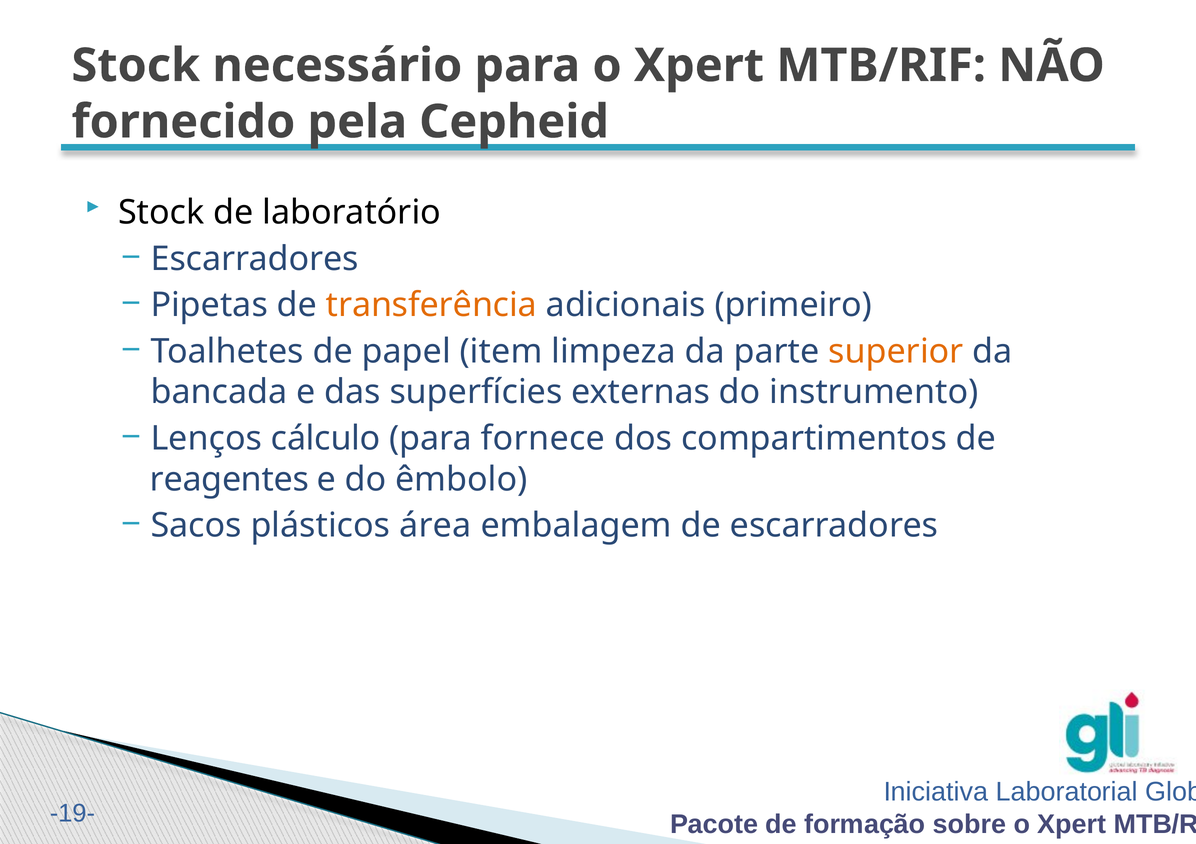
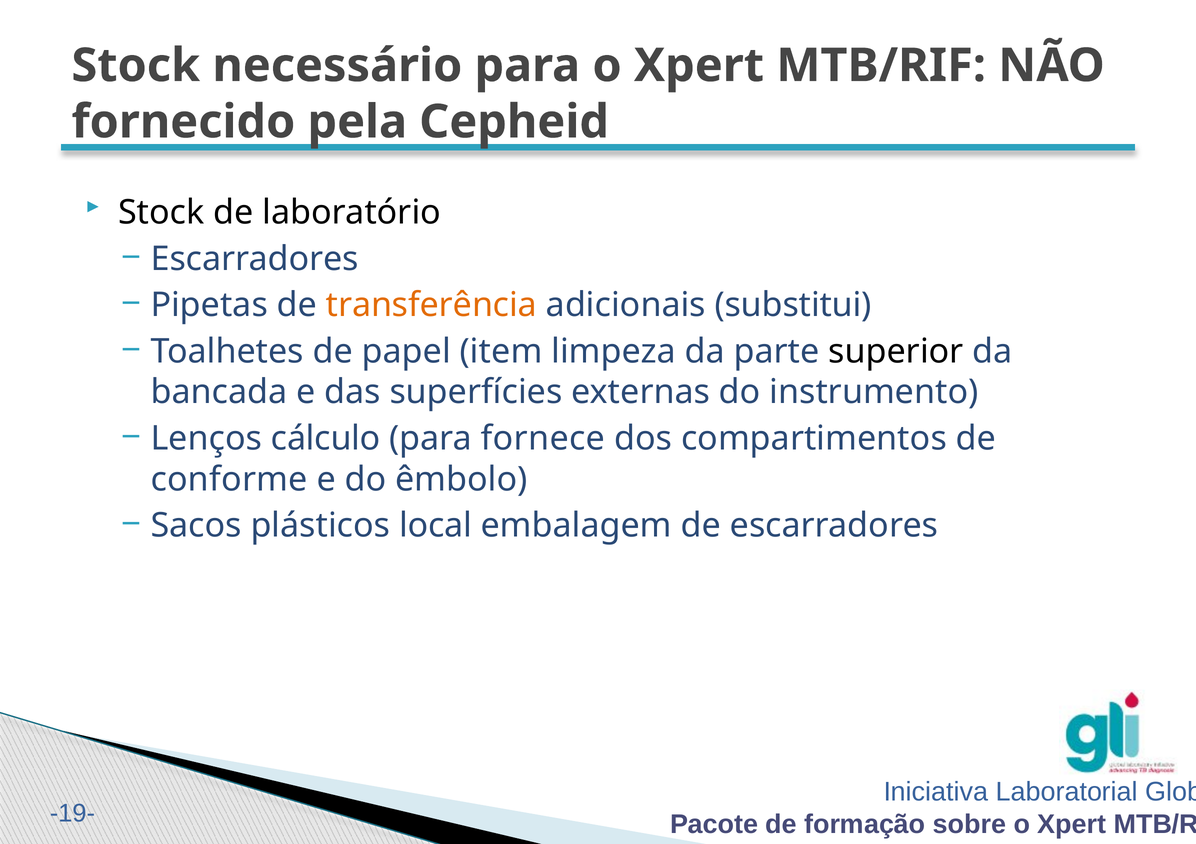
primeiro: primeiro -> substitui (793, 305)
superior colour: orange -> black (896, 351)
reagentes: reagentes -> conforme (229, 479)
área: área -> local (436, 526)
